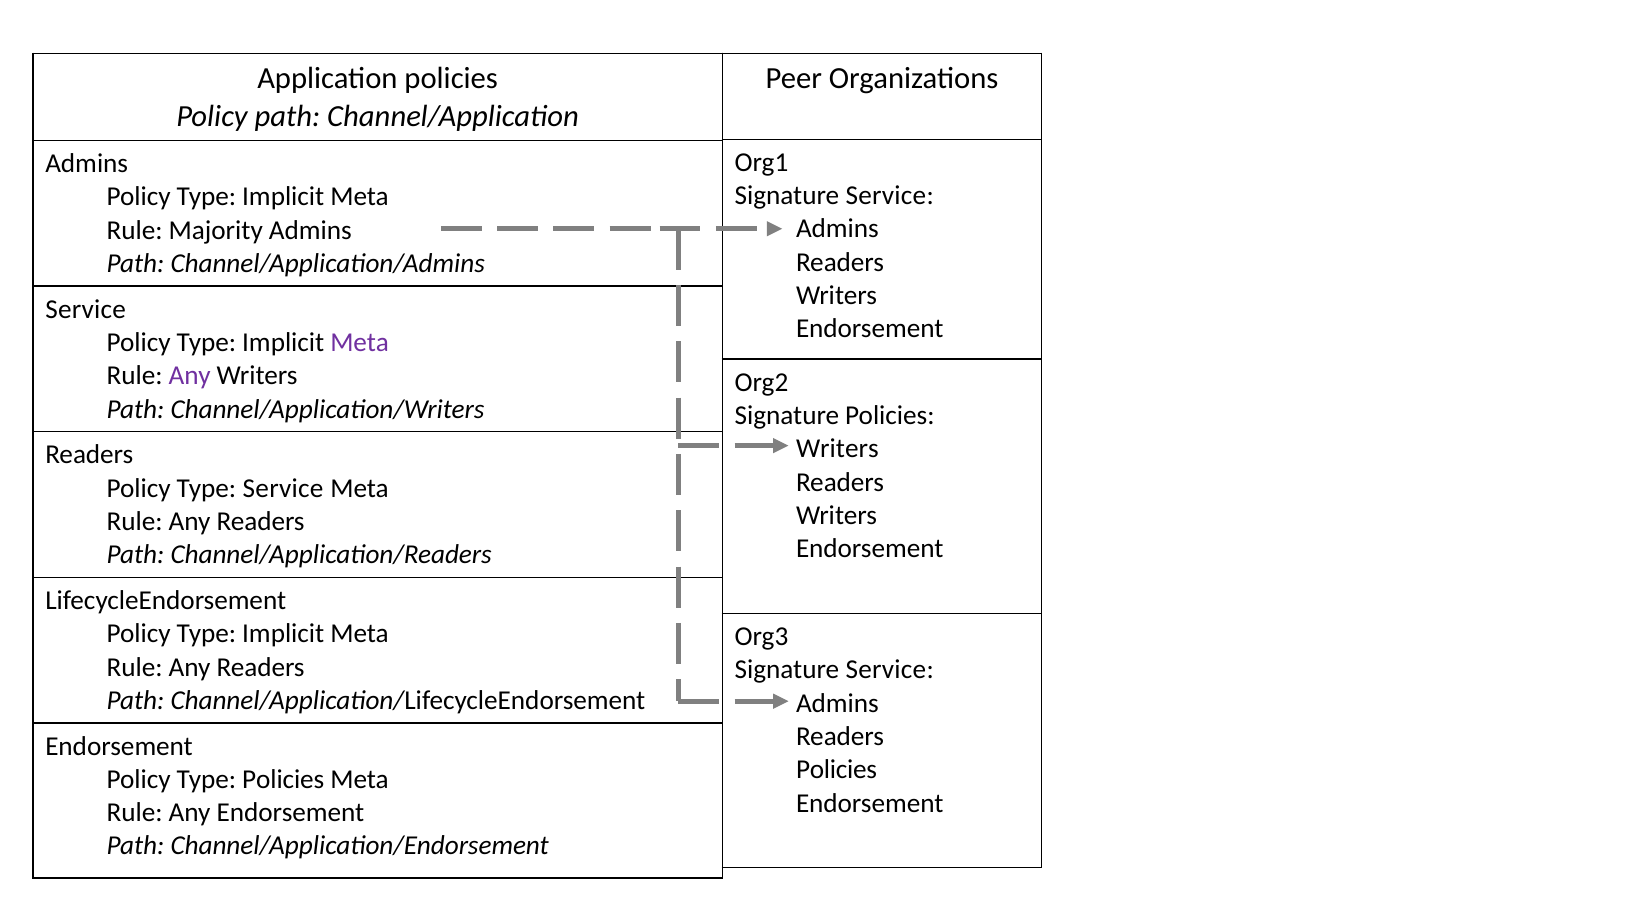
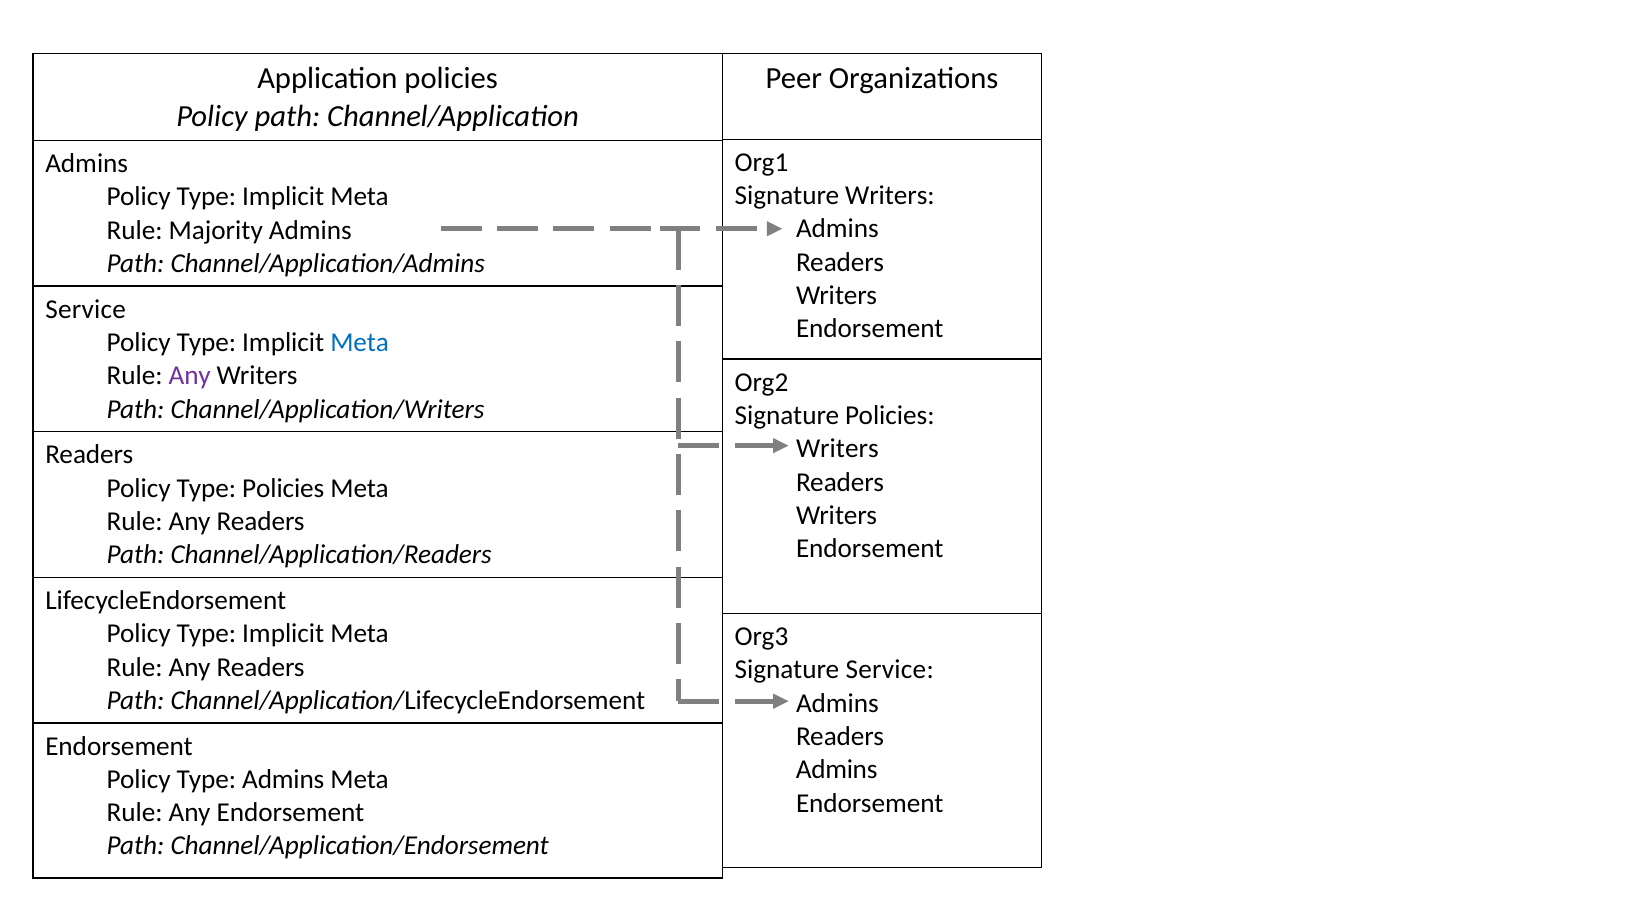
Service: Service -> Writers (890, 196)
Meta colour: purple -> blue (360, 342)
Type Service: Service -> Policies (283, 488)
Policies: Policies -> Admins (837, 770)
Type Policies: Policies -> Admins (283, 779)
